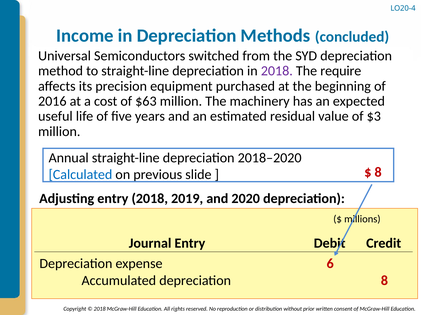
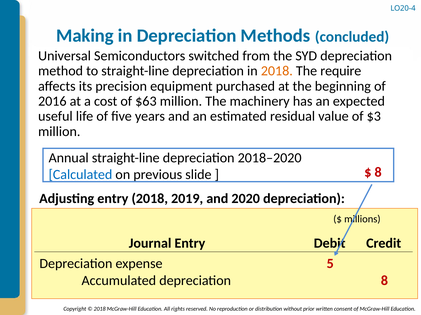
Income: Income -> Making (85, 36)
2018 colour: purple -> orange (277, 71)
6: 6 -> 5 (330, 264)
